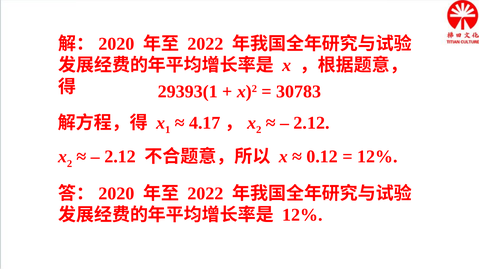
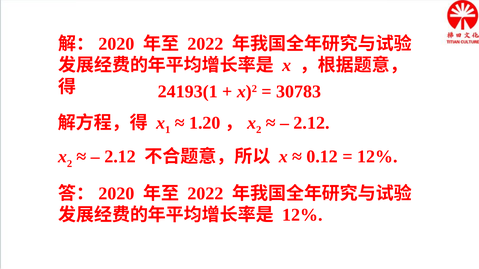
29393(1: 29393(1 -> 24193(1 (188, 92)
4.17: 4.17 -> 1.20 (205, 123)
